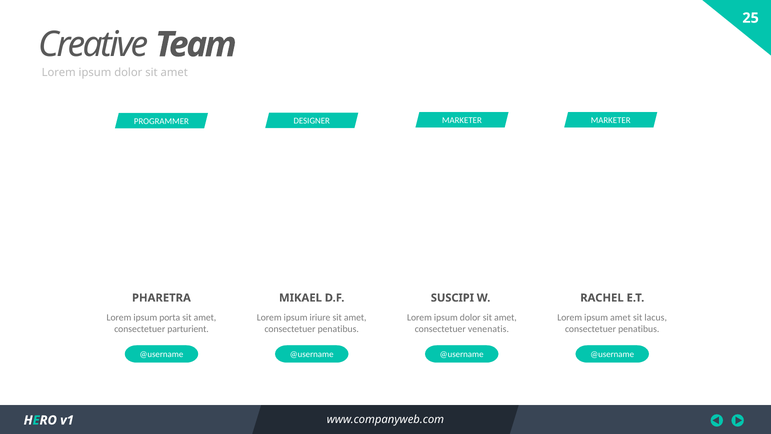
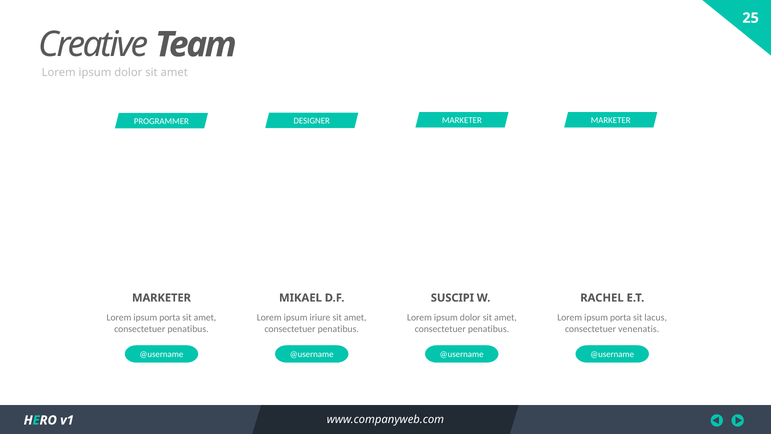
PHARETRA: PHARETRA -> MARKETER (161, 298)
amet: amet -> porta (621, 317)
parturient: parturient -> penatibus (188, 329)
venenatis: venenatis -> penatibus (489, 329)
penatibus: penatibus -> venenatis (639, 329)
